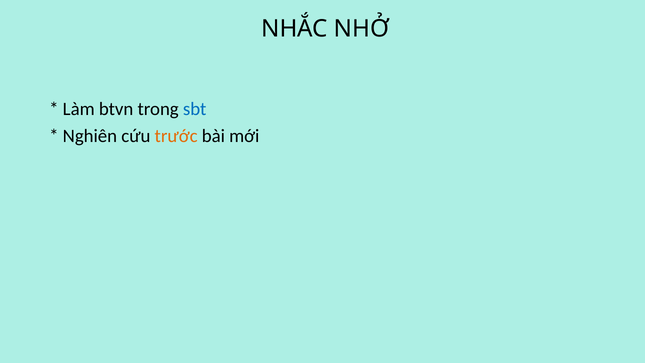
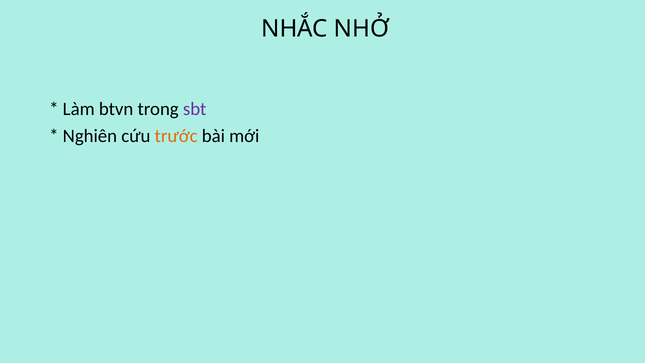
sbt colour: blue -> purple (195, 109)
